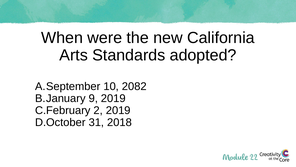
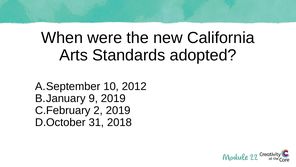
2082: 2082 -> 2012 (134, 86)
